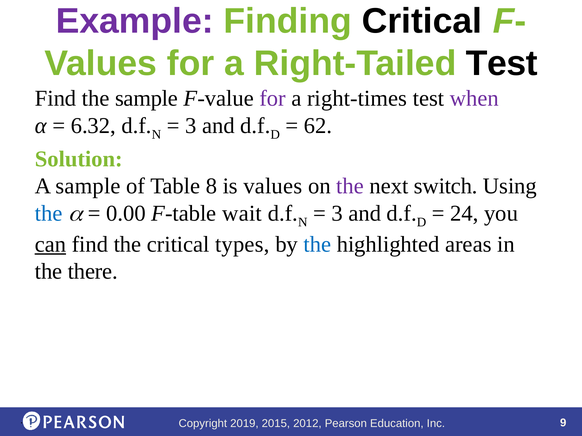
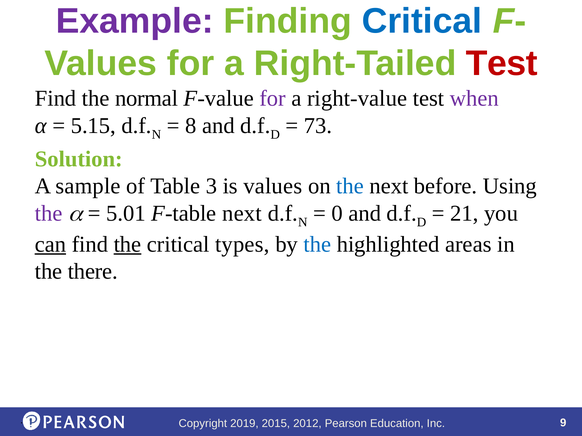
Critical colour: black -> blue (422, 21)
Test colour: black -> red (502, 64)
the sample: sample -> normal (147, 99)
right-times: right-times -> right-value (357, 99)
6.32: 6.32 -> 5.15 (93, 126)
3: 3 -> 8 (191, 126)
62: 62 -> 73 (318, 126)
8: 8 -> 3 (211, 186)
the colour: purple -> blue (350, 186)
switch: switch -> before (446, 186)
the colour: blue -> purple (49, 214)
0.00: 0.00 -> 5.01 (126, 214)
F-table wait: wait -> next (242, 214)
3: 3 -> 0 (337, 214)
24: 24 -> 21 (464, 214)
the underline: none -> present (128, 244)
